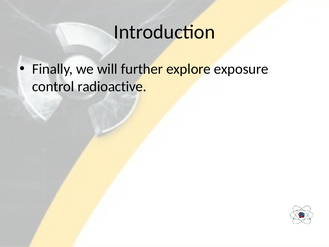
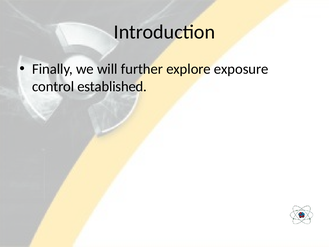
radioactive: radioactive -> established (112, 87)
